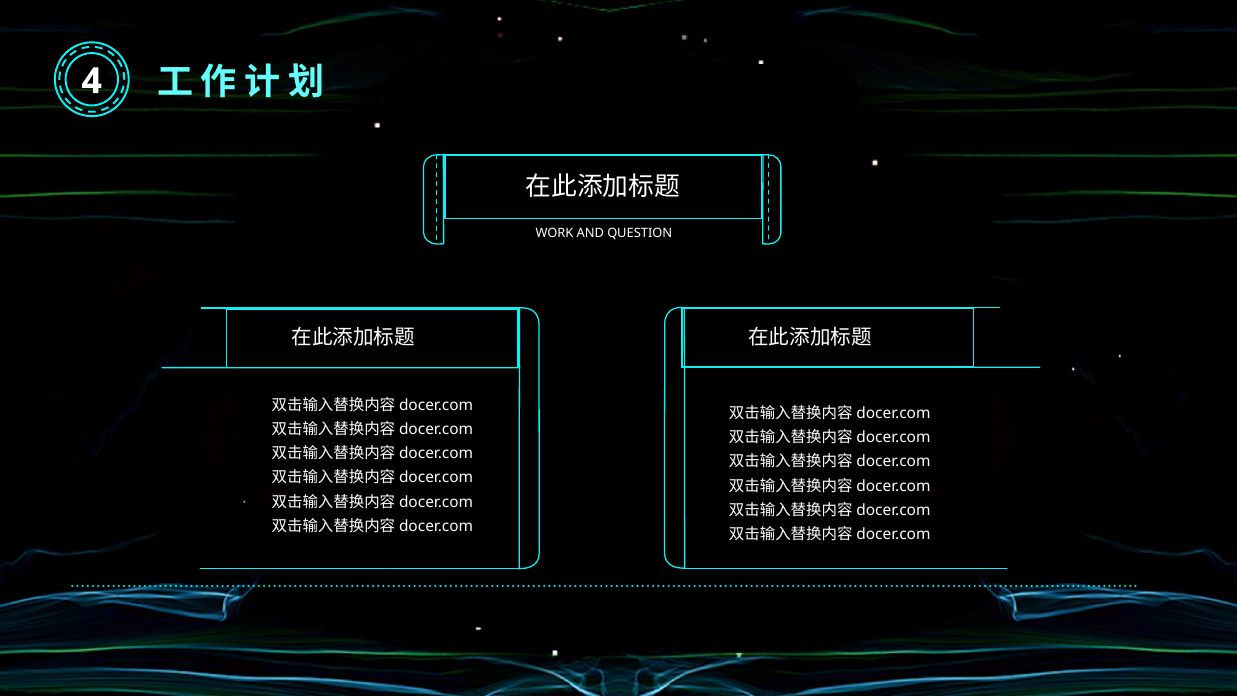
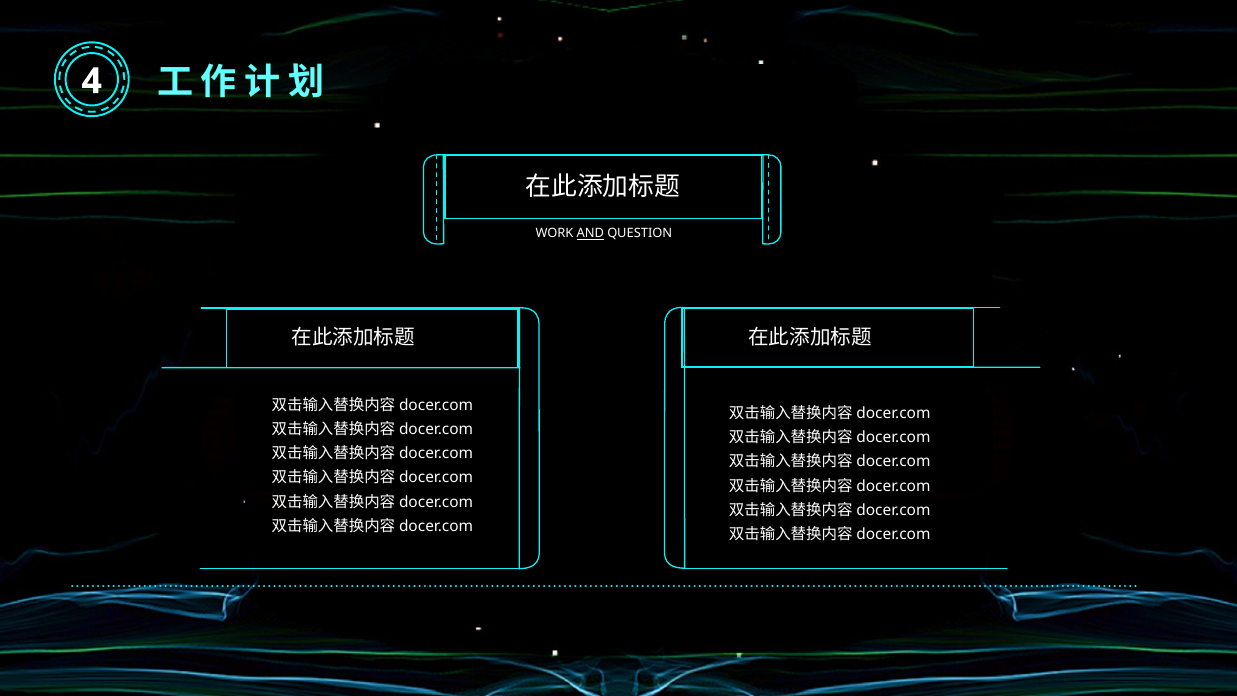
AND underline: none -> present (590, 234)
